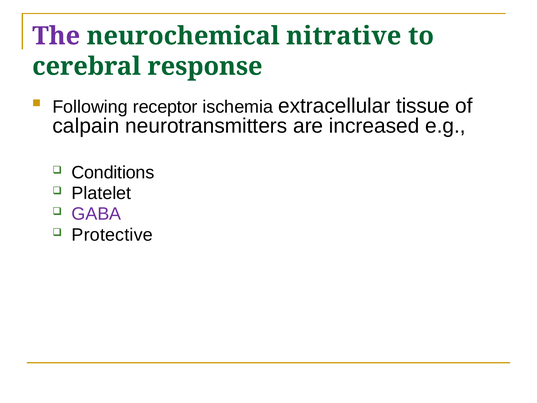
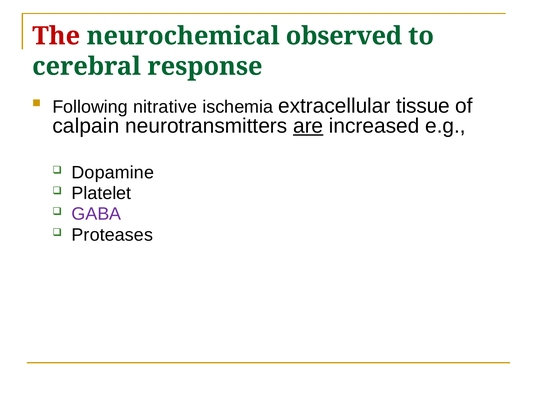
The colour: purple -> red (56, 36)
nitrative: nitrative -> observed (344, 36)
receptor: receptor -> nitrative (165, 107)
are underline: none -> present (308, 126)
Conditions: Conditions -> Dopamine (113, 172)
Protective: Protective -> Proteases (112, 235)
